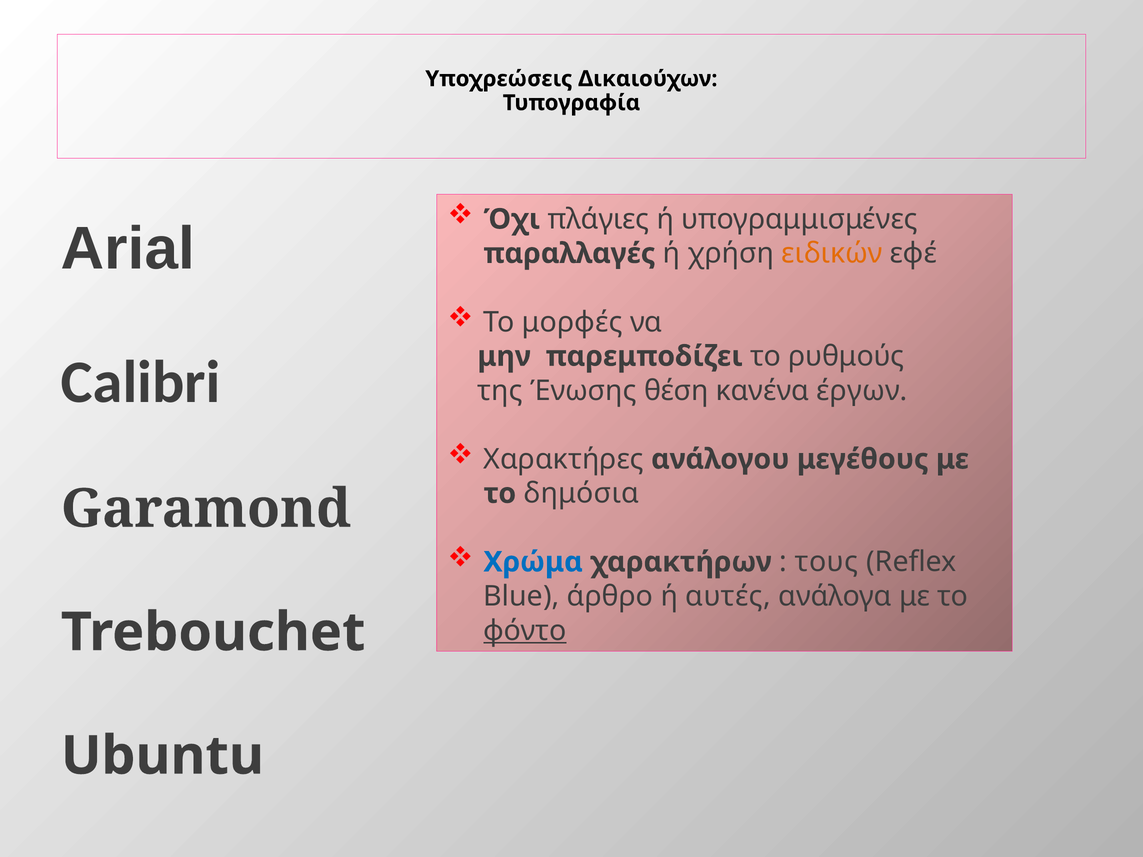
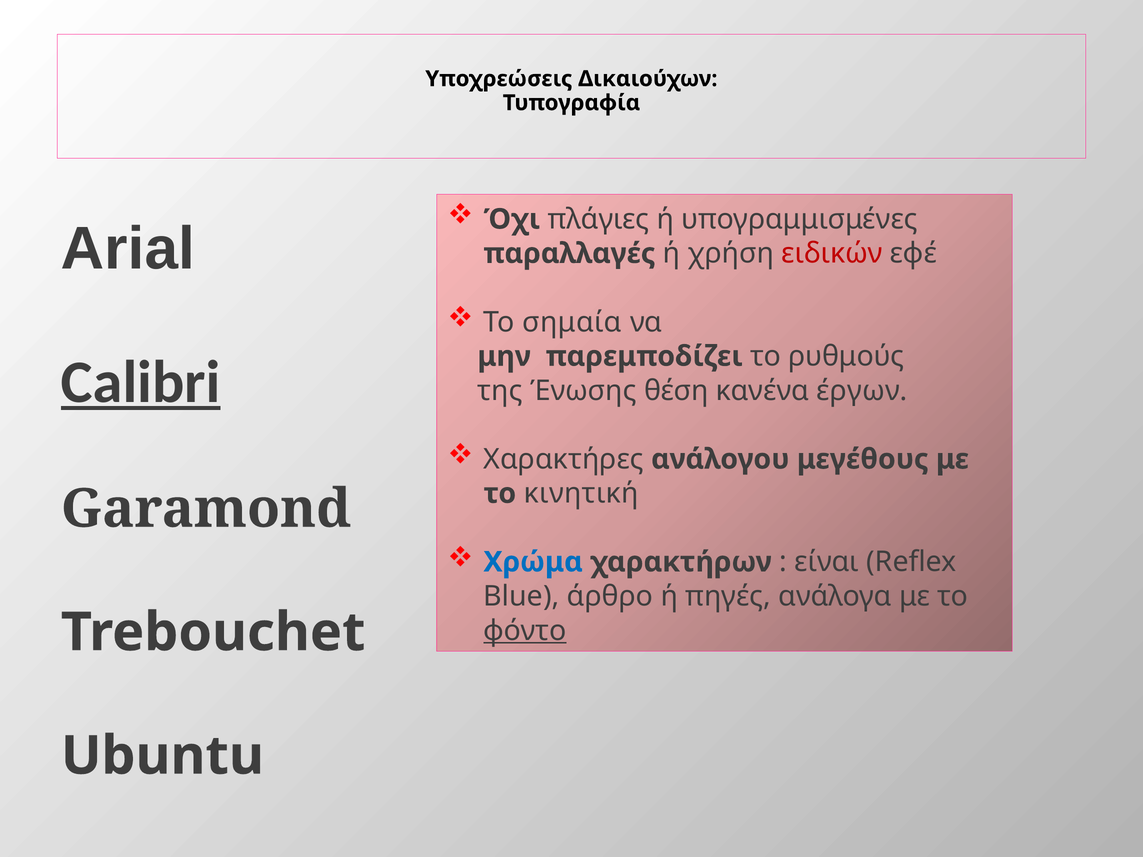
ειδικών colour: orange -> red (832, 254)
μορφές: μορφές -> σημαία (572, 322)
Calibri underline: none -> present (141, 382)
δημόσια: δημόσια -> κινητική (581, 494)
τους: τους -> είναι (827, 562)
αυτές: αυτές -> πηγές (728, 596)
